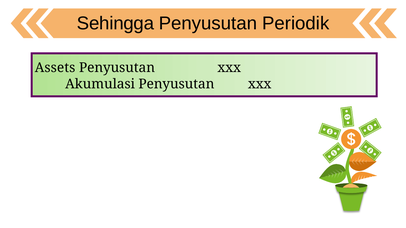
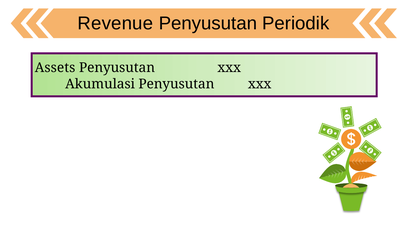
Sehingga: Sehingga -> Revenue (115, 23)
